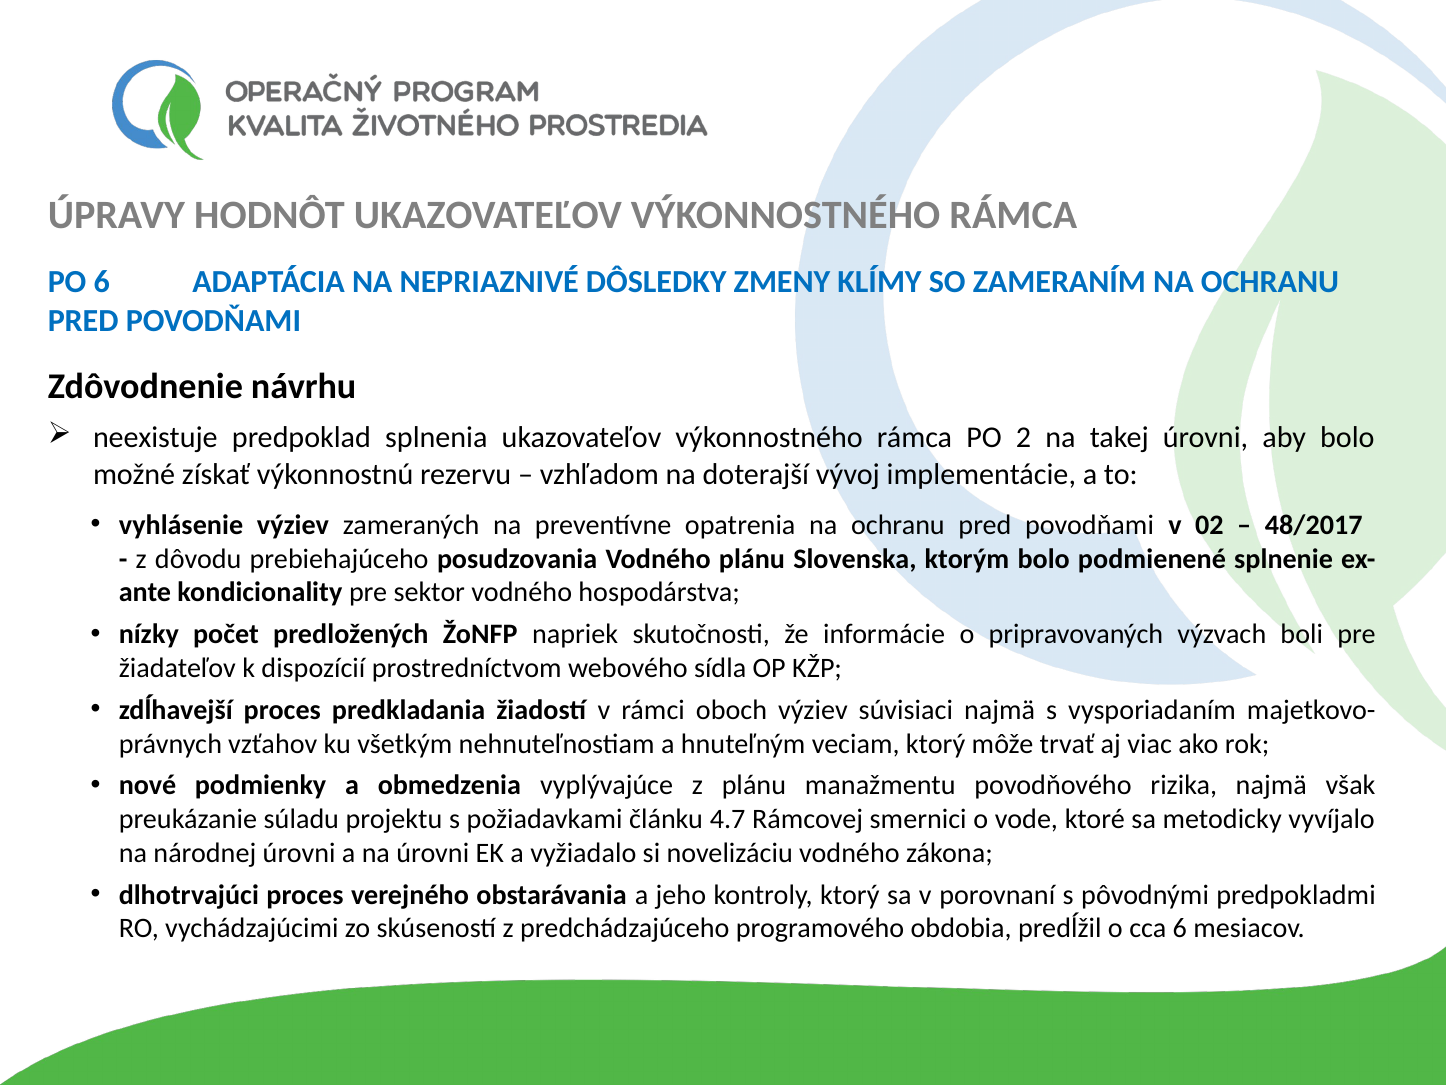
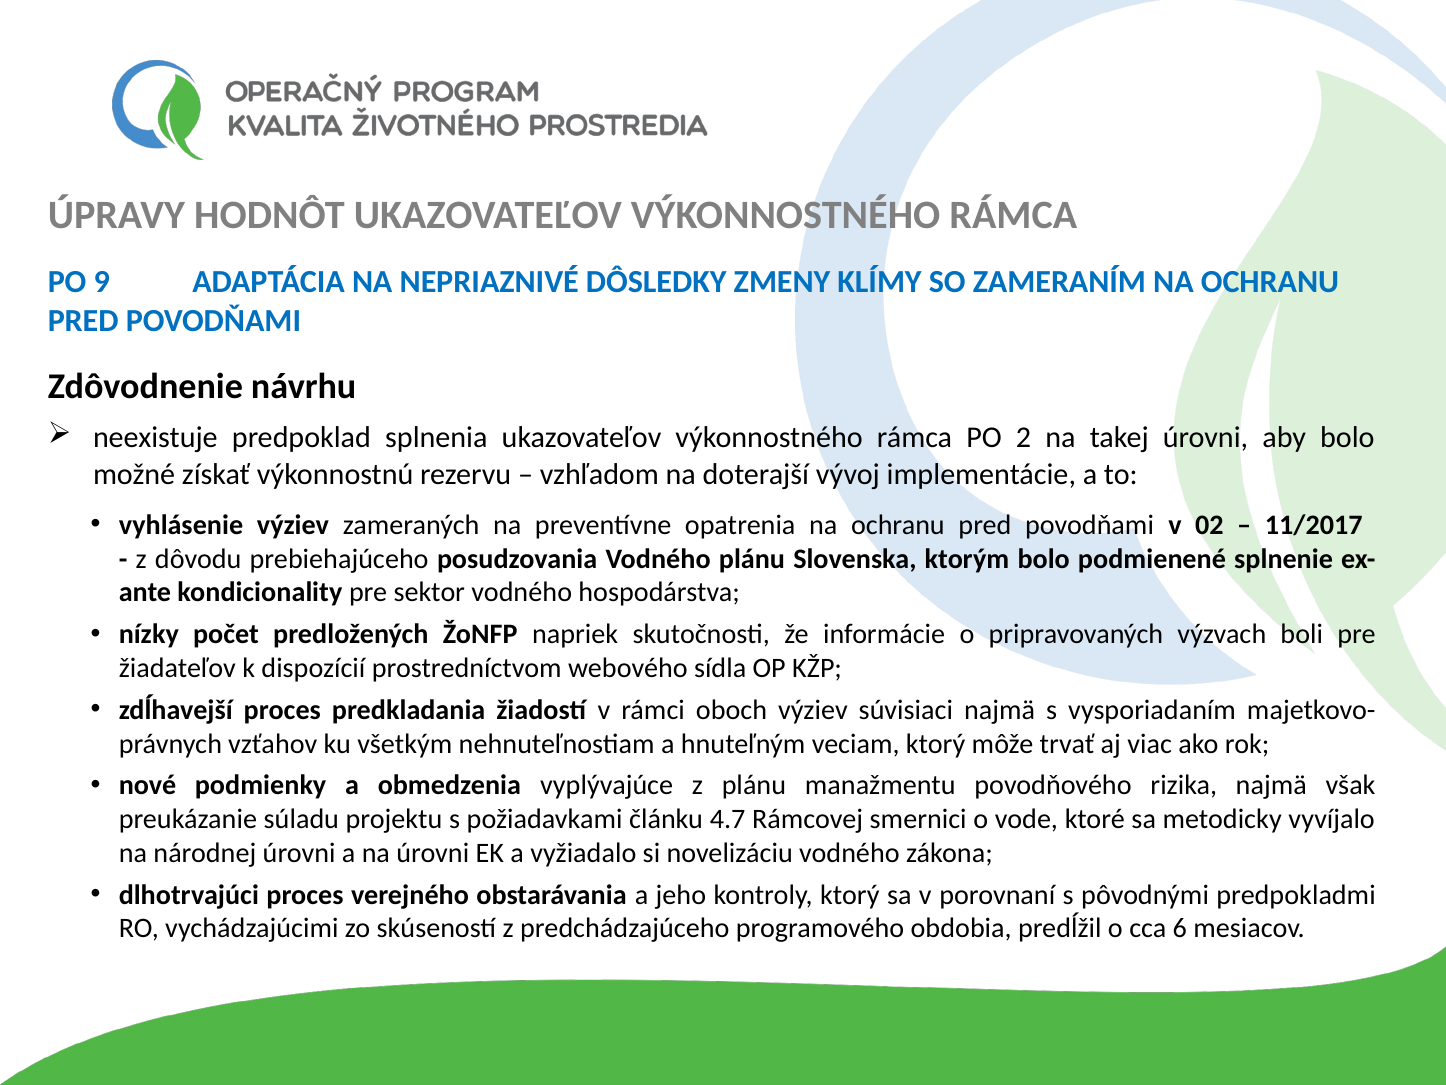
PO 6: 6 -> 9 (102, 282)
48/2017: 48/2017 -> 11/2017 (1314, 525)
